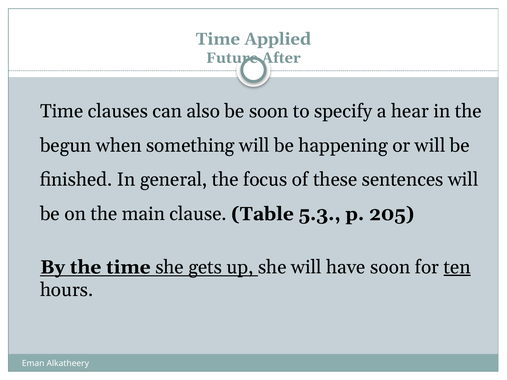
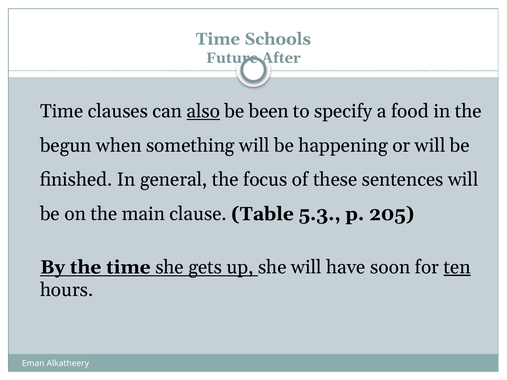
Applied: Applied -> Schools (278, 39)
also underline: none -> present (203, 111)
be soon: soon -> been (269, 111)
hear: hear -> food (410, 111)
